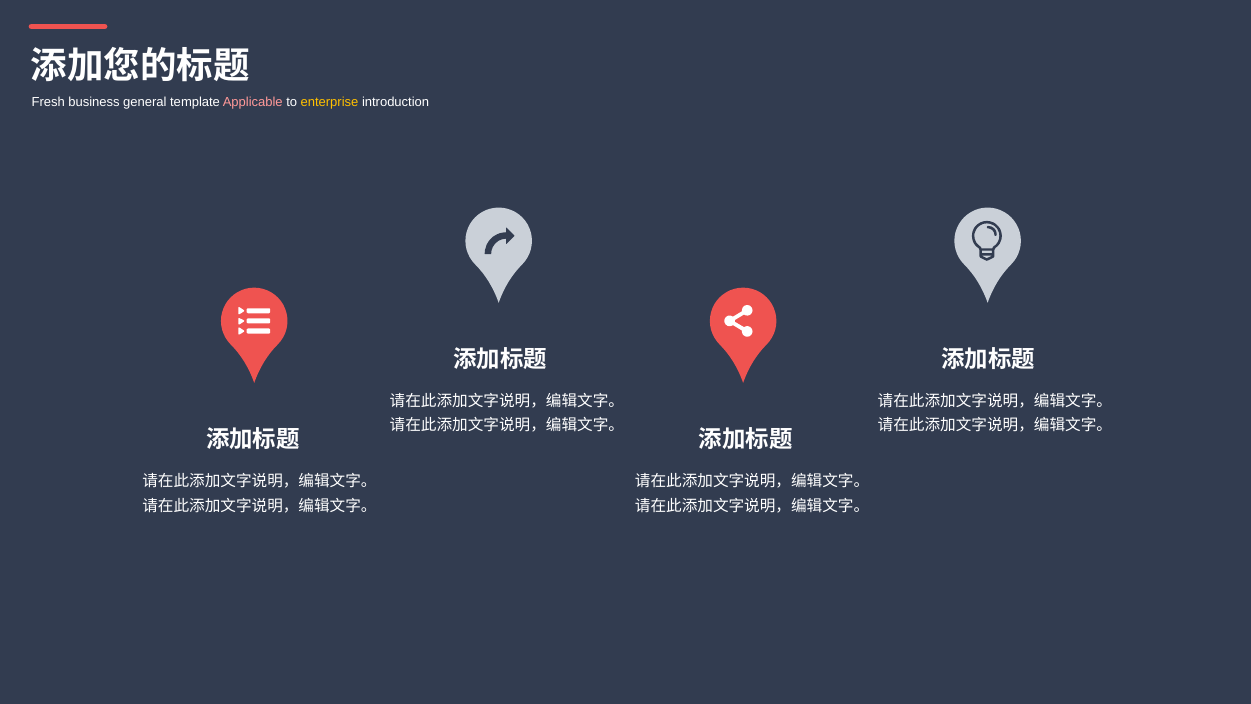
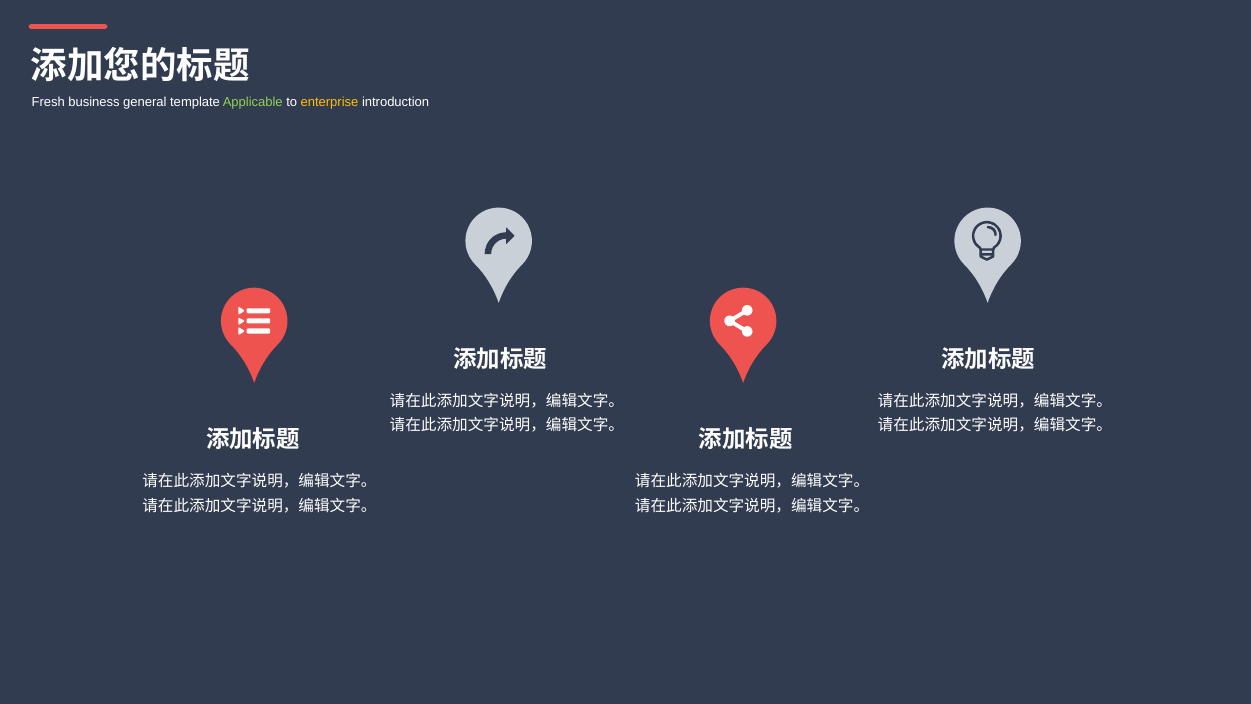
Applicable colour: pink -> light green (253, 102)
